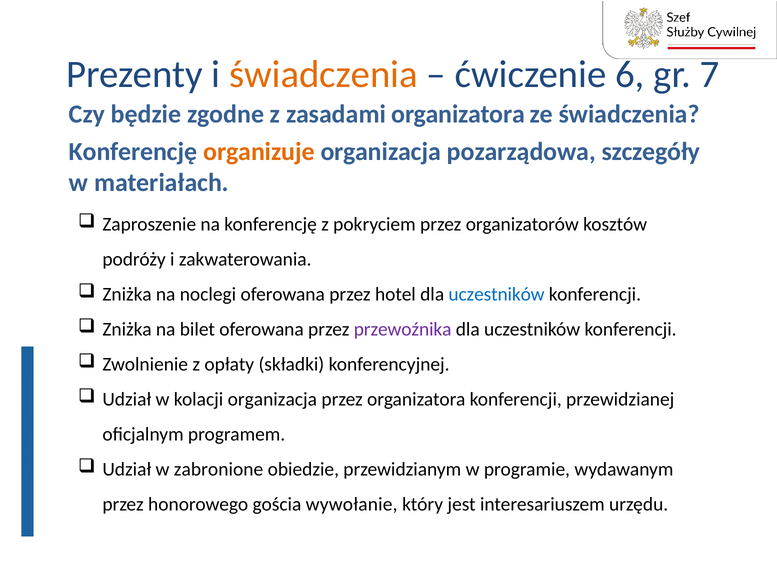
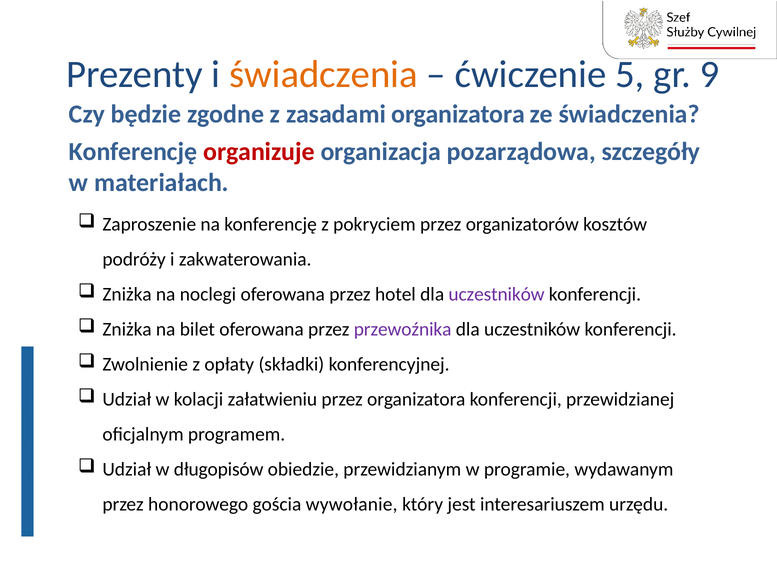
6: 6 -> 5 (630, 74)
7: 7 -> 9 (710, 74)
organizuje colour: orange -> red (259, 151)
uczestników colour: blue -> purple (497, 294)
kolacji organizacja: organizacja -> załatwieniu (272, 399)
zabronione: zabronione -> długopisów (219, 469)
